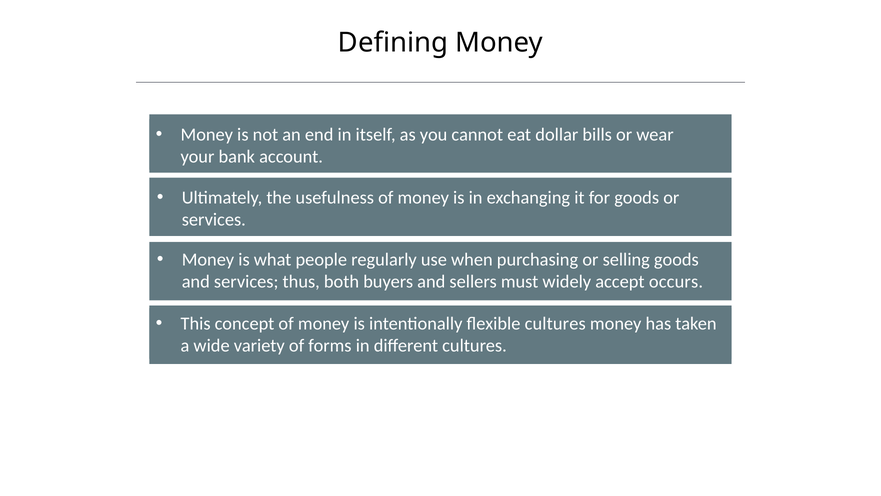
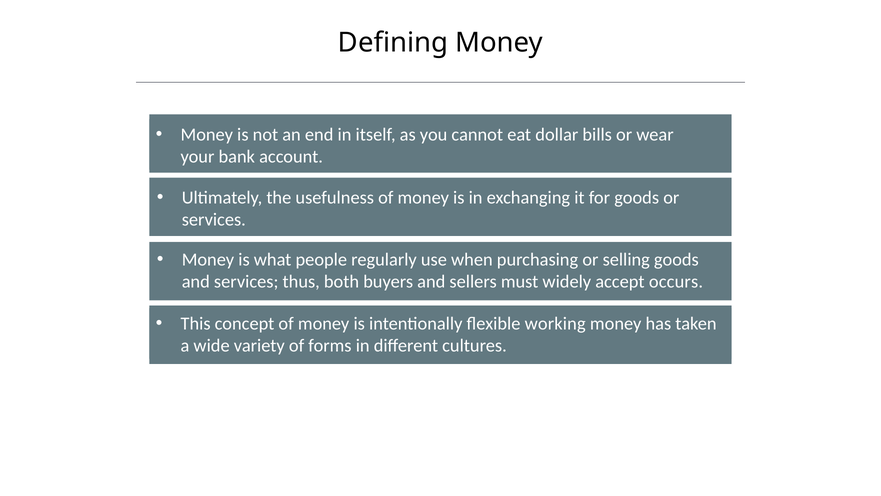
flexible cultures: cultures -> working (555, 323)
